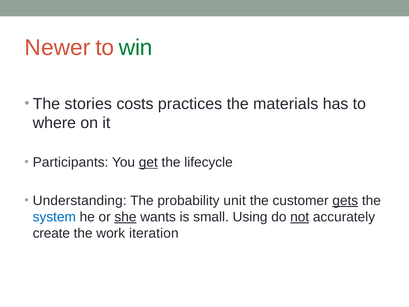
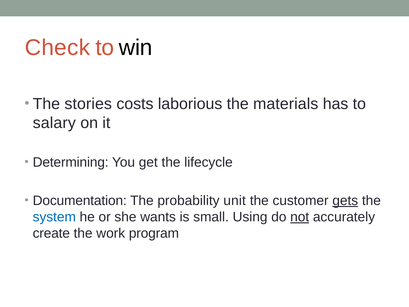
Newer: Newer -> Check (57, 48)
win colour: green -> black (136, 48)
practices: practices -> laborious (190, 104)
where: where -> salary (54, 123)
Participants: Participants -> Determining (71, 162)
get underline: present -> none (148, 162)
Understanding: Understanding -> Documentation (80, 200)
she underline: present -> none (125, 217)
iteration: iteration -> program (154, 233)
